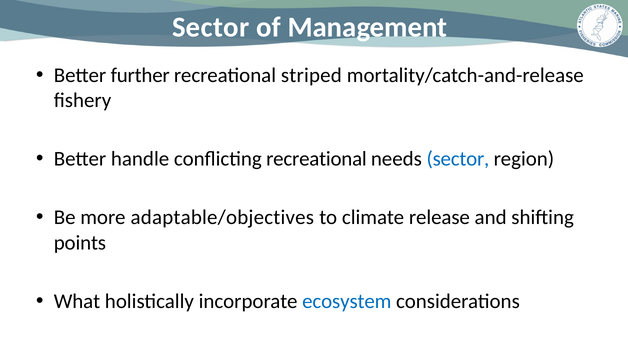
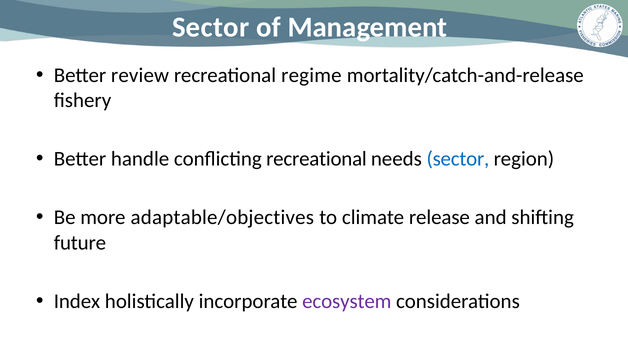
further: further -> review (140, 75)
striped: striped -> regime (311, 75)
points: points -> future (80, 243)
What: What -> Index (77, 301)
ecosystem colour: blue -> purple (347, 301)
